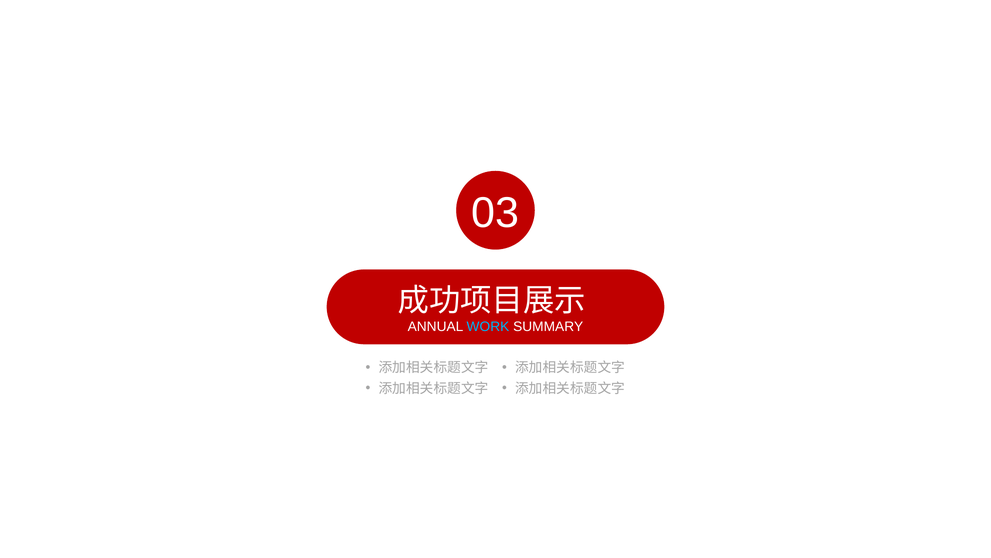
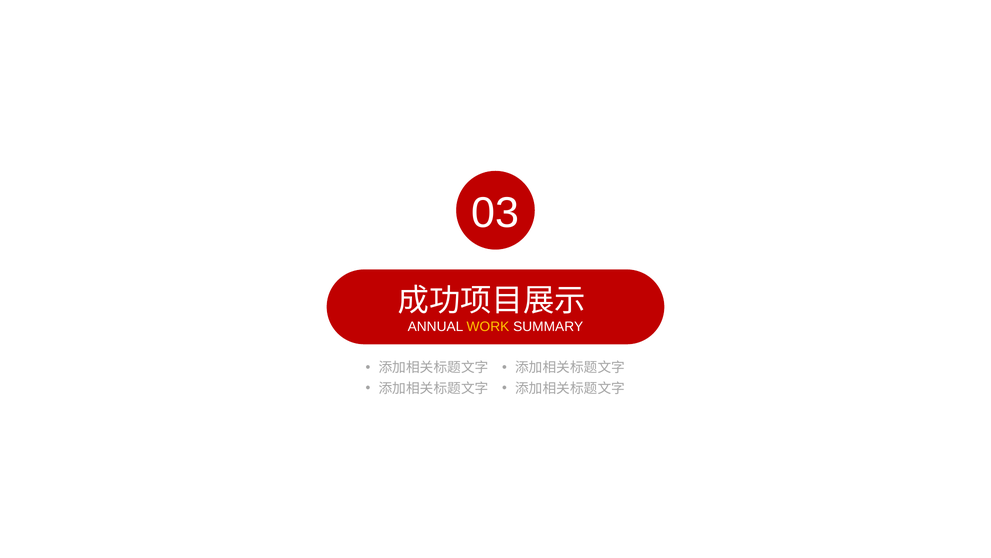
WORK colour: light blue -> yellow (488, 326)
